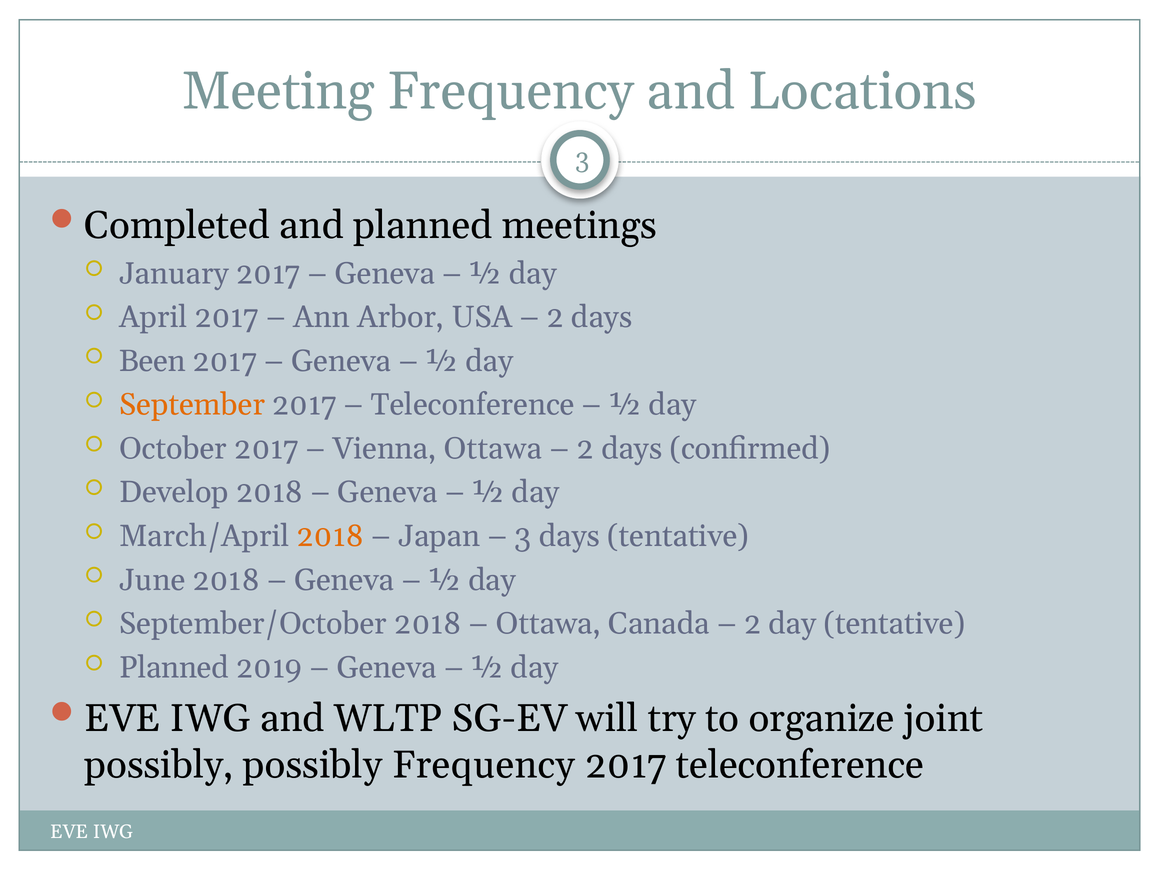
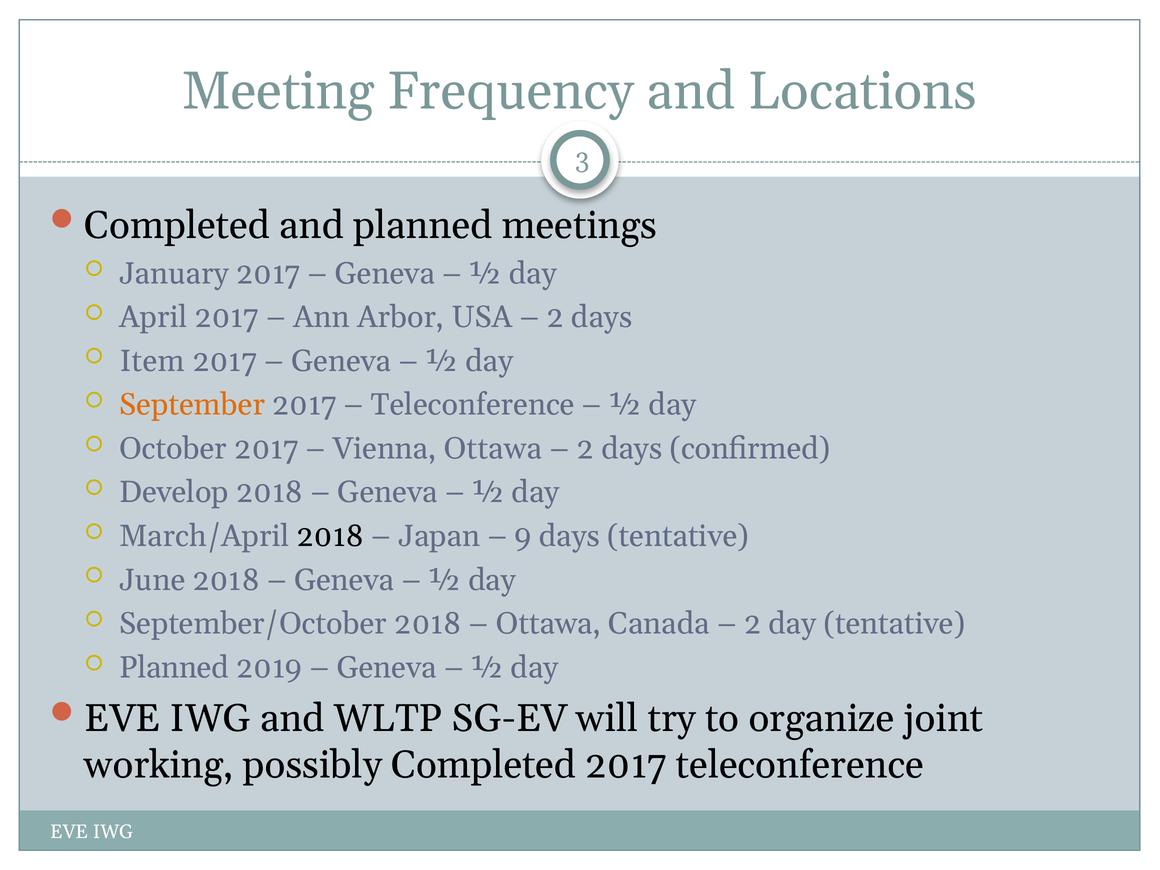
Been: Been -> Item (152, 361)
2018 colour: orange -> black (330, 536)
3: 3 -> 9 (523, 536)
possibly: possibly -> working (159, 765)
possibly Frequency: Frequency -> Completed (484, 765)
